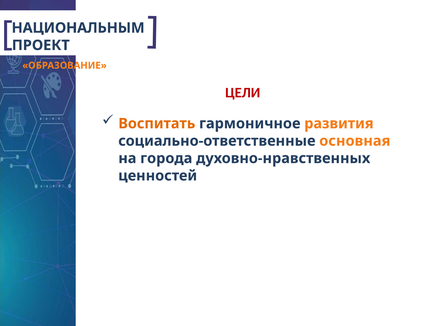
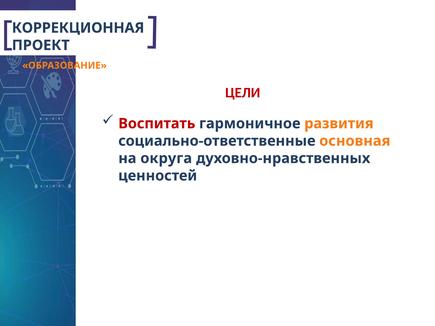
НАЦИОНАЛЬНЫМ: НАЦИОНАЛЬНЫМ -> КОРРЕКЦИОННАЯ (78, 28)
Воспитать colour: orange -> red (157, 124)
города: города -> округа (166, 158)
